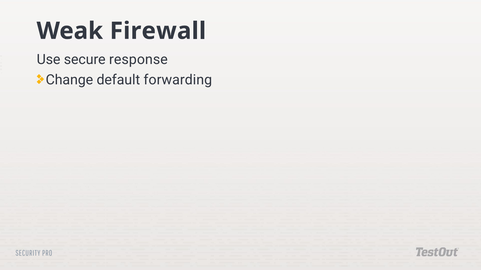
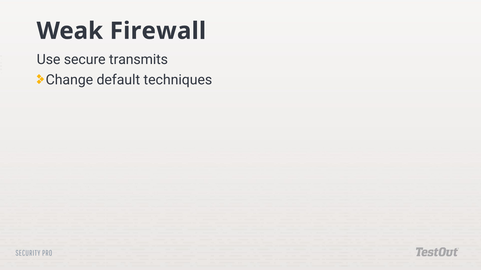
response: response -> transmits (139, 60)
forwarding: forwarding -> techniques (178, 80)
